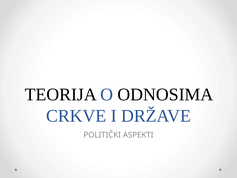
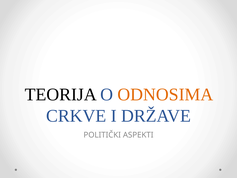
ODNOSIMA colour: black -> orange (165, 94)
